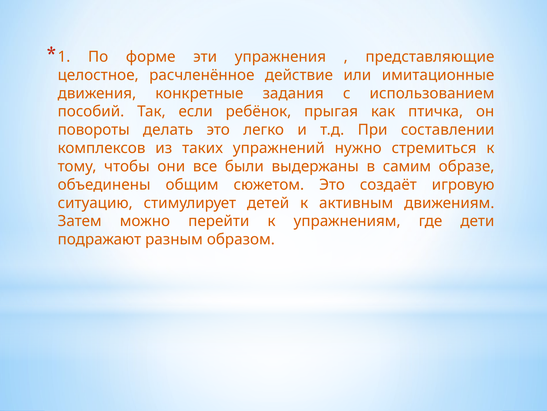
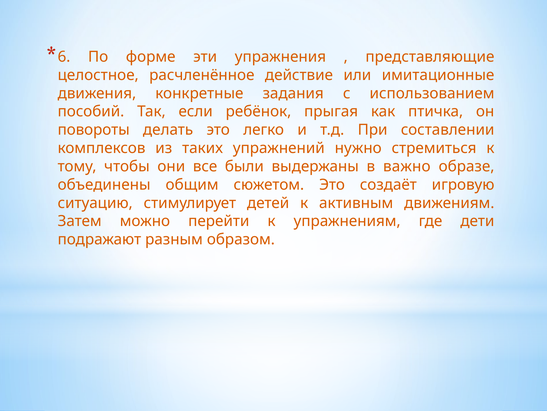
1: 1 -> 6 (64, 57)
самим: самим -> важно (407, 166)
